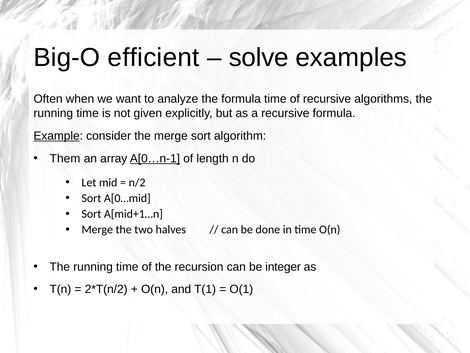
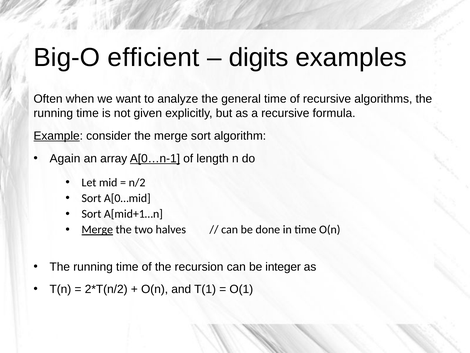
solve: solve -> digits (259, 58)
the formula: formula -> general (241, 99)
Them: Them -> Again (65, 158)
Merge underline: none -> present (97, 229)
